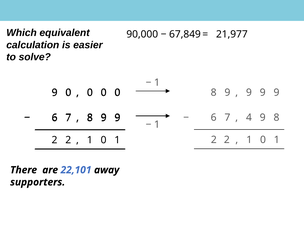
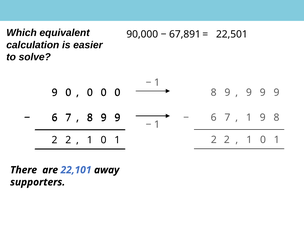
67,849: 67,849 -> 67,891 (185, 34)
21,977: 21,977 -> 22,501 (232, 34)
4: 4 -> 1 (249, 118)
